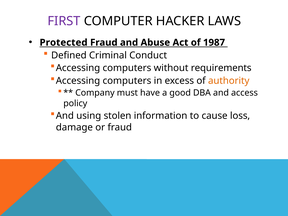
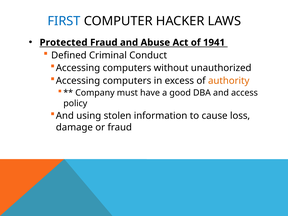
FIRST colour: purple -> blue (64, 21)
1987: 1987 -> 1941 (214, 43)
requirements: requirements -> unauthorized (221, 68)
